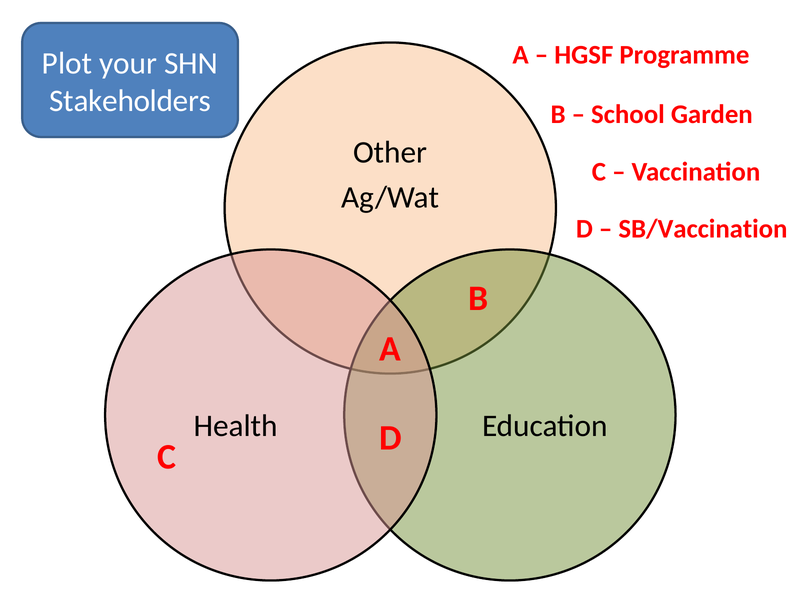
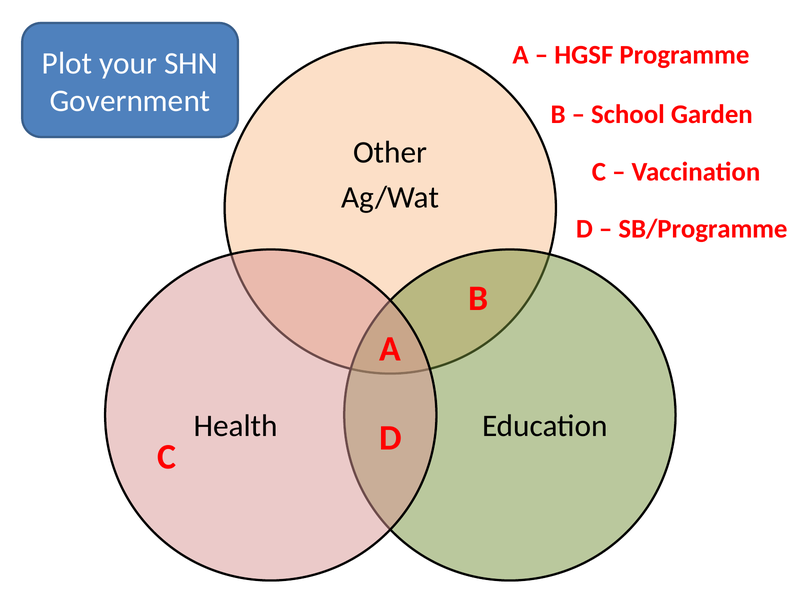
Stakeholders: Stakeholders -> Government (130, 101)
SB/Vaccination: SB/Vaccination -> SB/Programme (703, 229)
